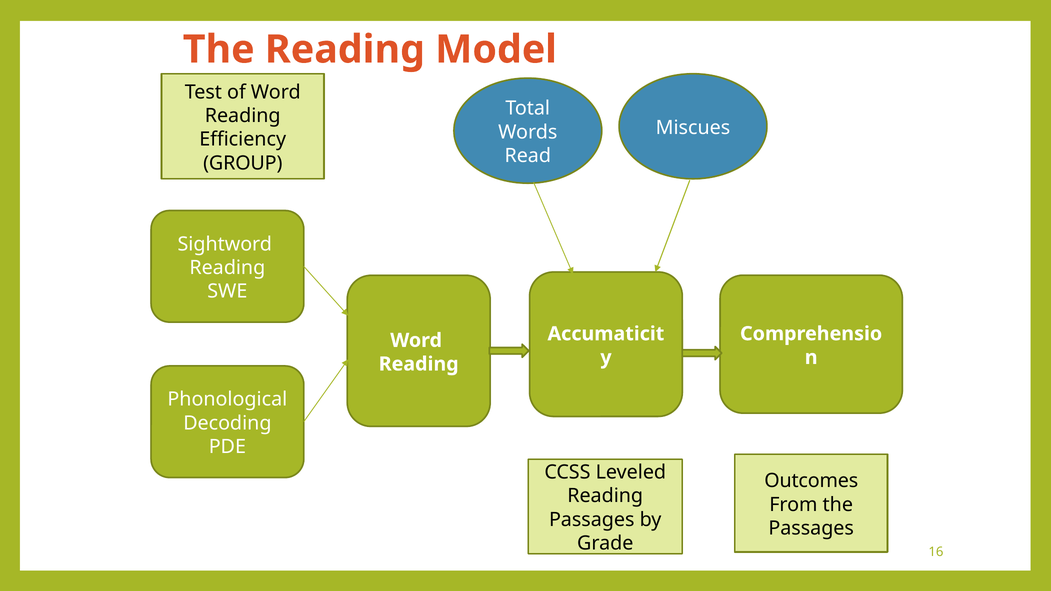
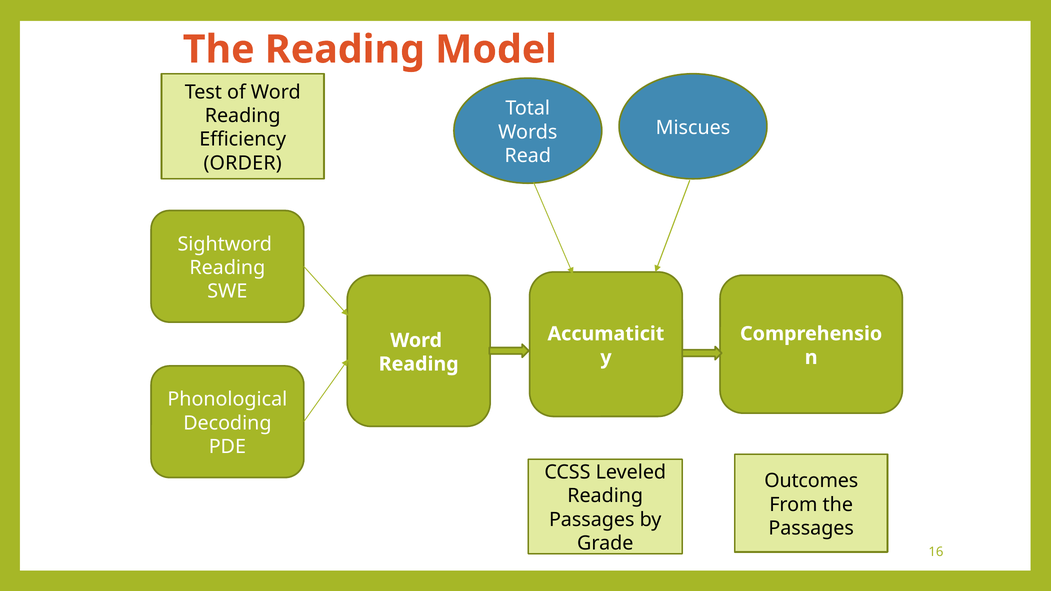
GROUP: GROUP -> ORDER (243, 163)
